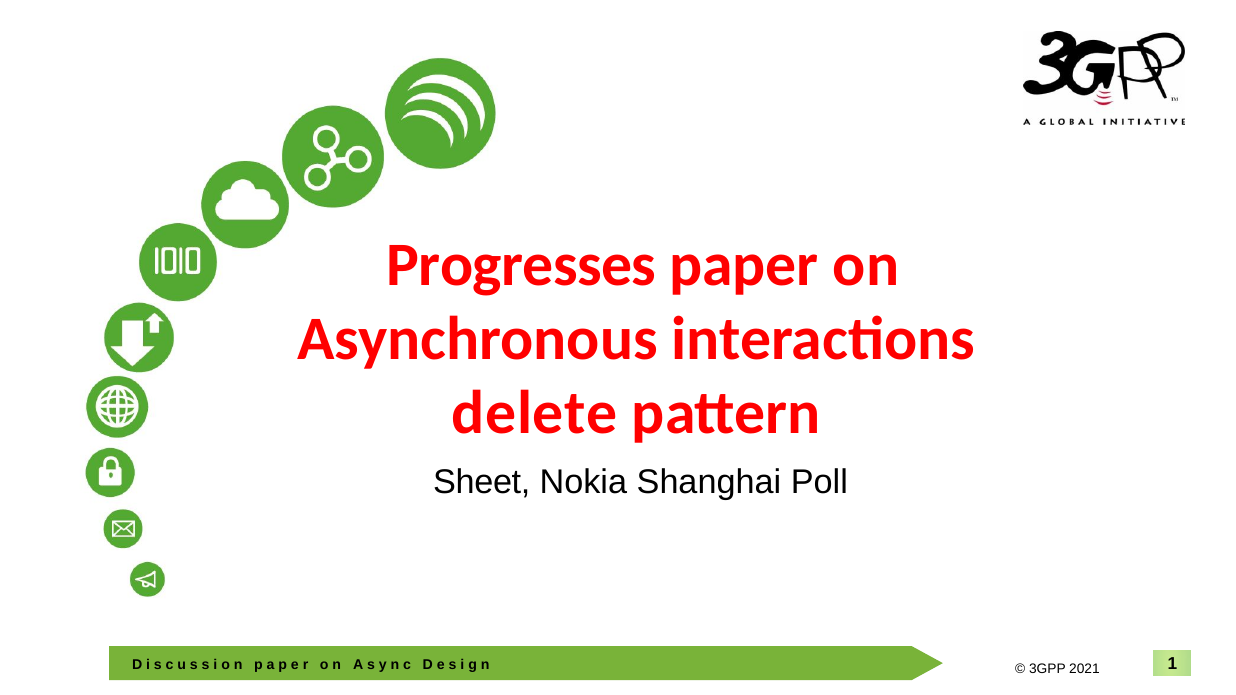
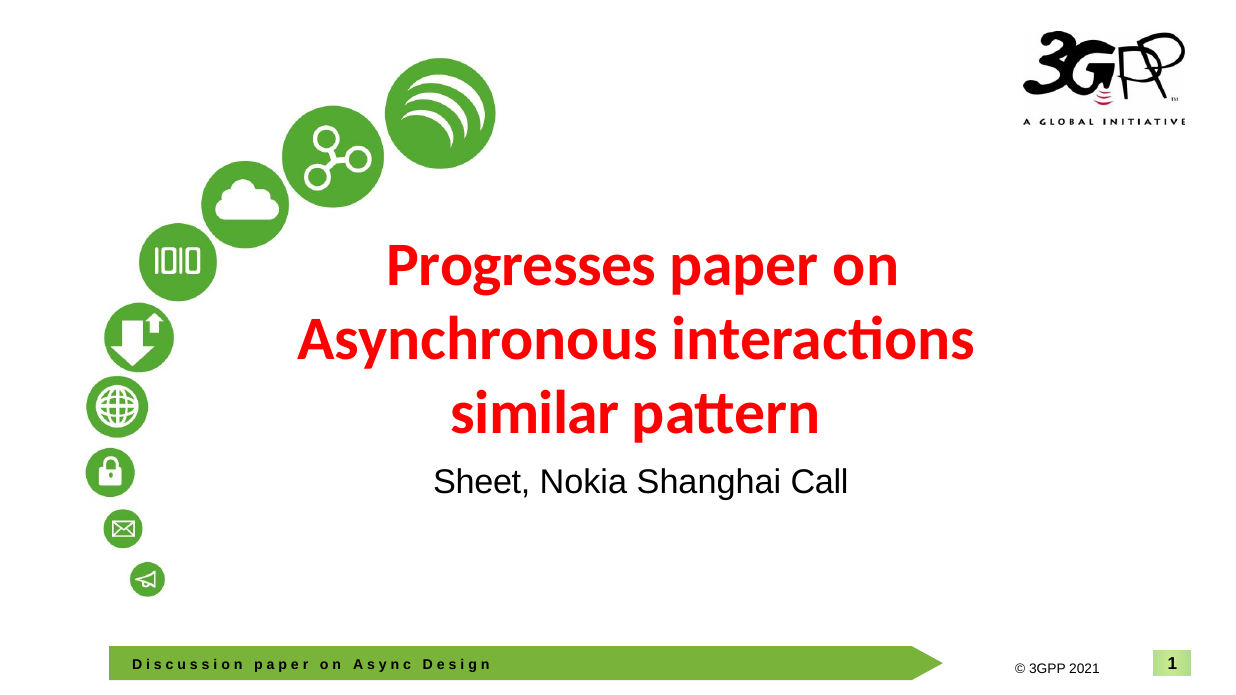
delete: delete -> similar (535, 414)
Poll: Poll -> Call (820, 483)
